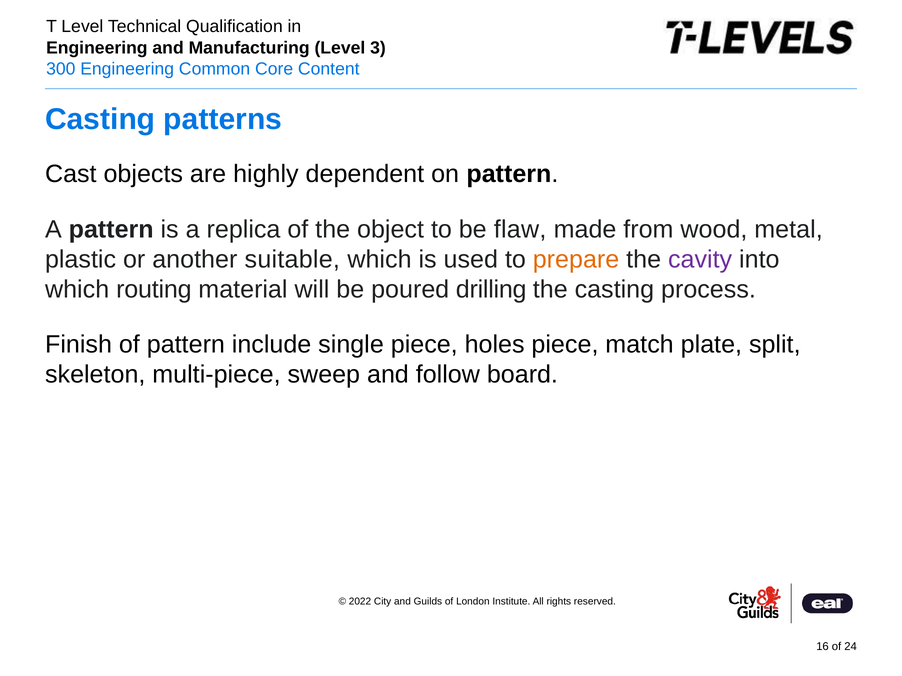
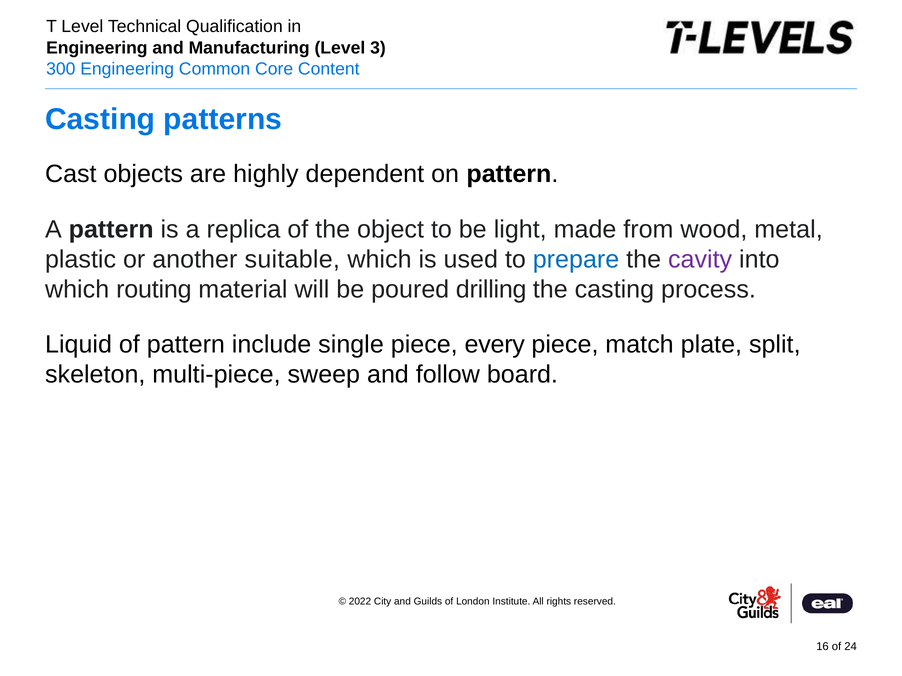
flaw: flaw -> light (520, 229)
prepare colour: orange -> blue (576, 259)
Finish: Finish -> Liquid (79, 345)
holes: holes -> every (495, 345)
